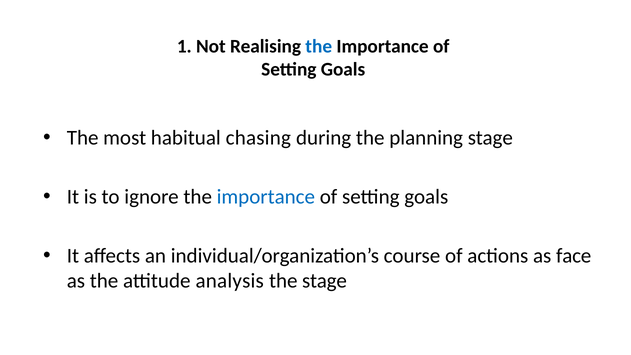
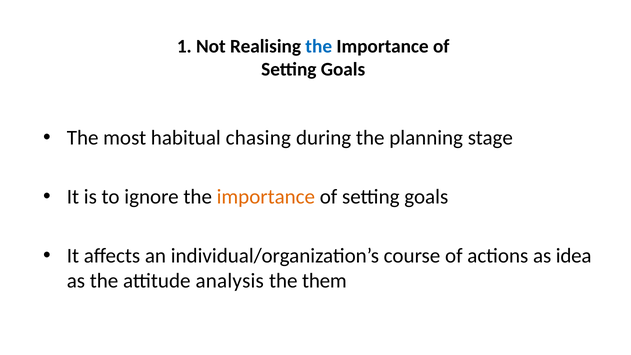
importance colour: blue -> orange (266, 197)
face: face -> idea (574, 256)
the stage: stage -> them (324, 281)
